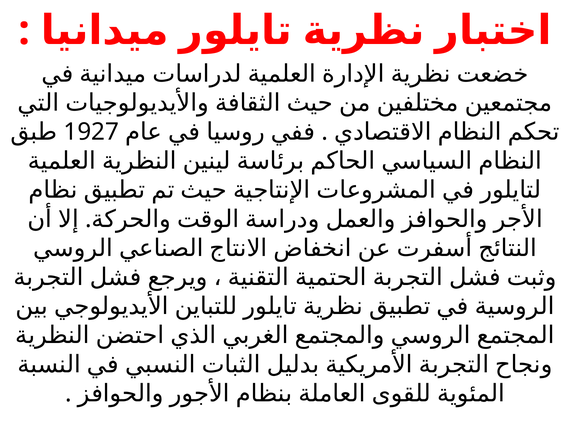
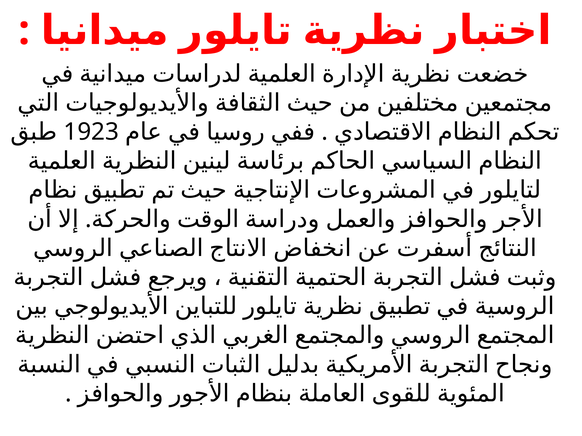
1927: 1927 -> 1923 (91, 132)
